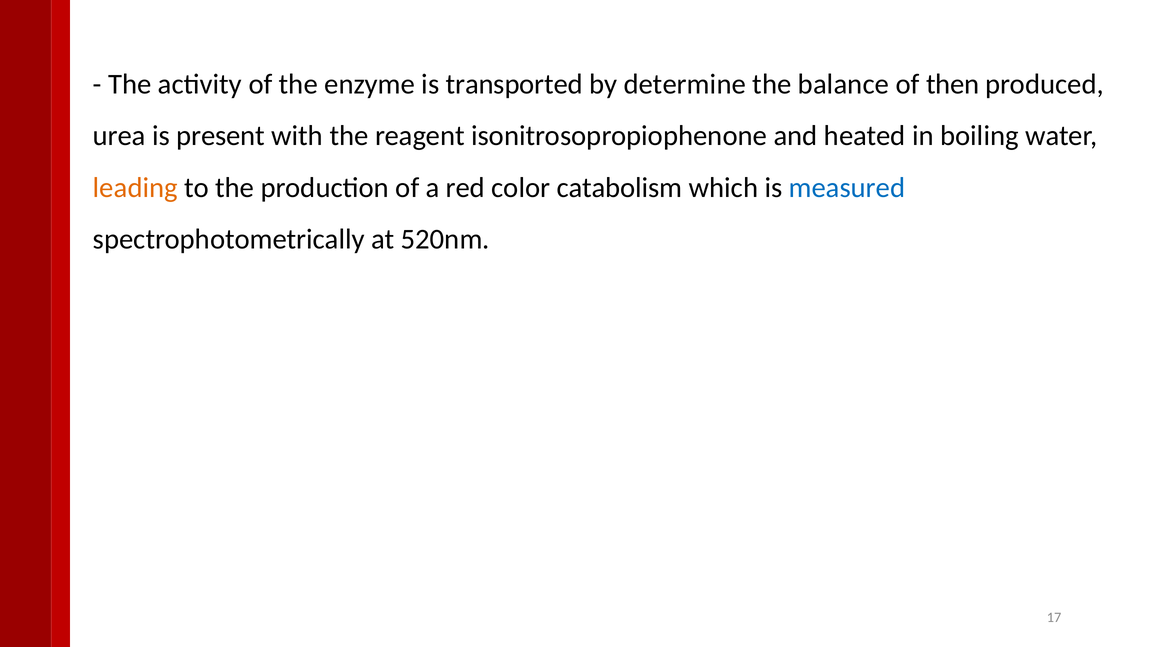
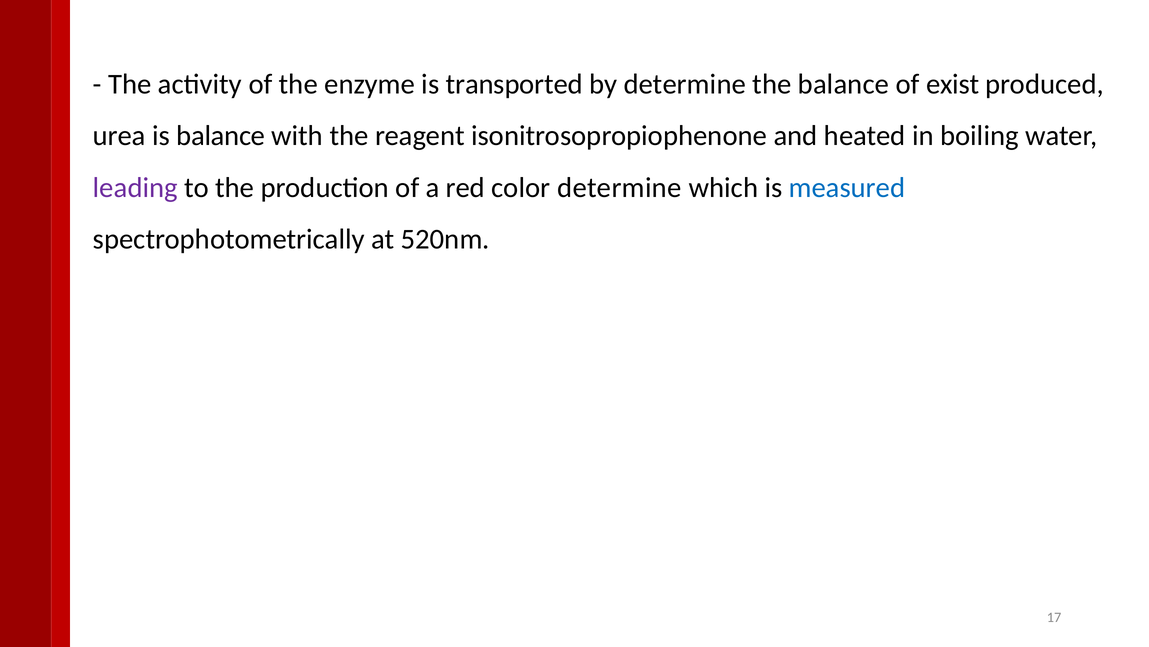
then: then -> exist (953, 84)
is present: present -> balance (221, 136)
leading colour: orange -> purple (135, 187)
color catabolism: catabolism -> determine (619, 187)
